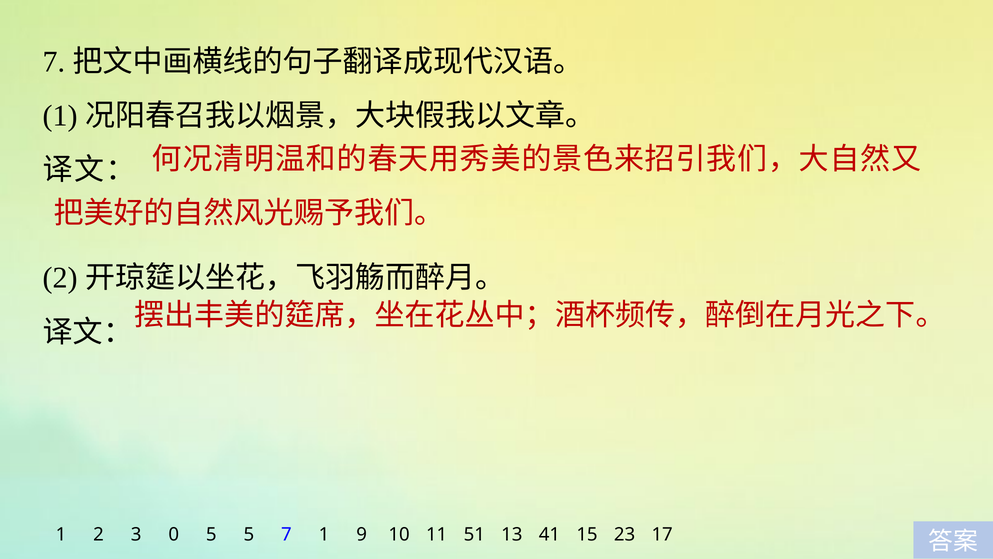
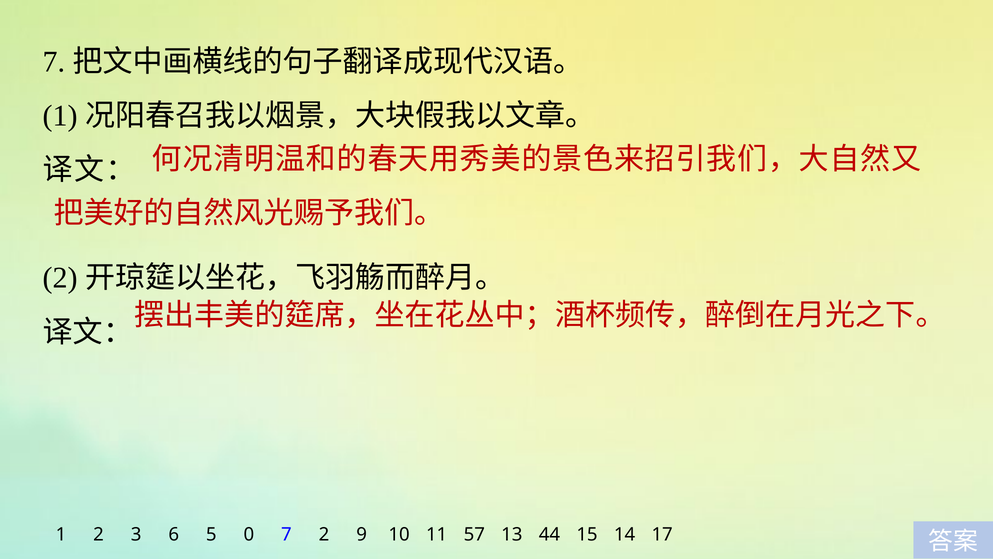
0: 0 -> 6 (174, 535)
5 5: 5 -> 0 (249, 535)
7 1: 1 -> 2 (324, 535)
51: 51 -> 57 (474, 535)
41: 41 -> 44 (549, 535)
23: 23 -> 14 (625, 535)
